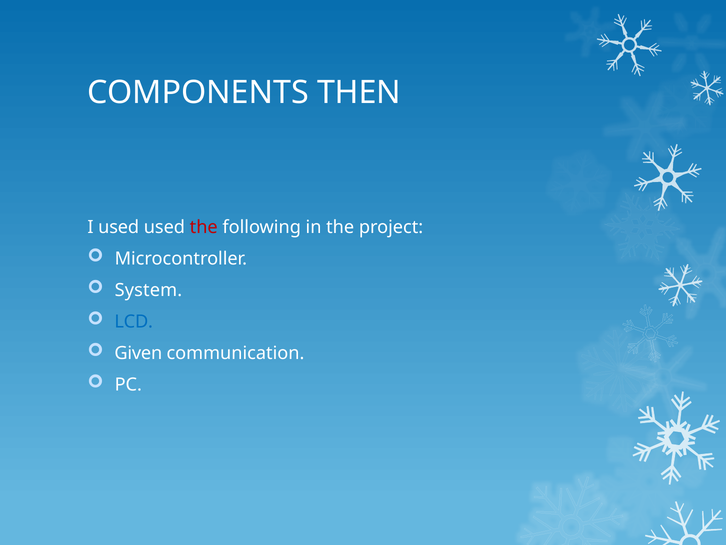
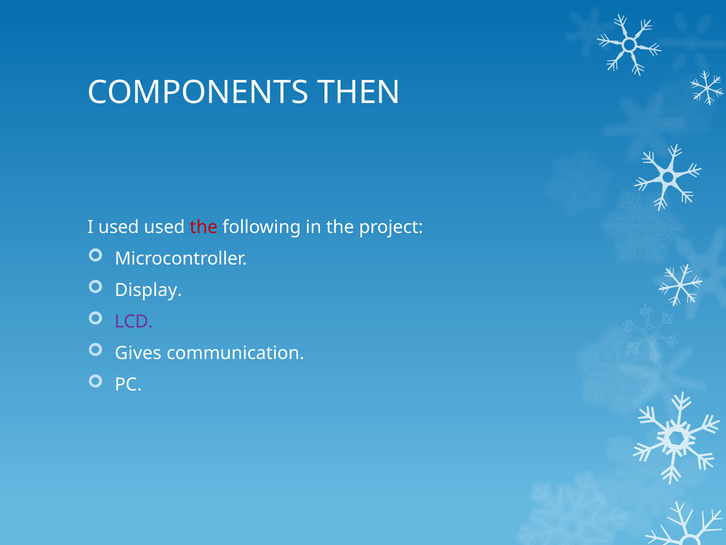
System: System -> Display (148, 290)
LCD colour: blue -> purple (134, 321)
Given: Given -> Gives (138, 353)
